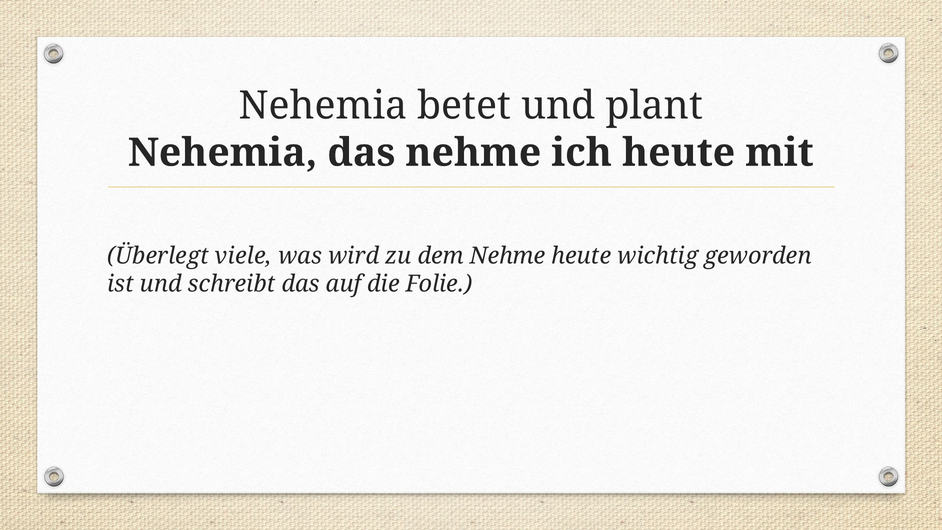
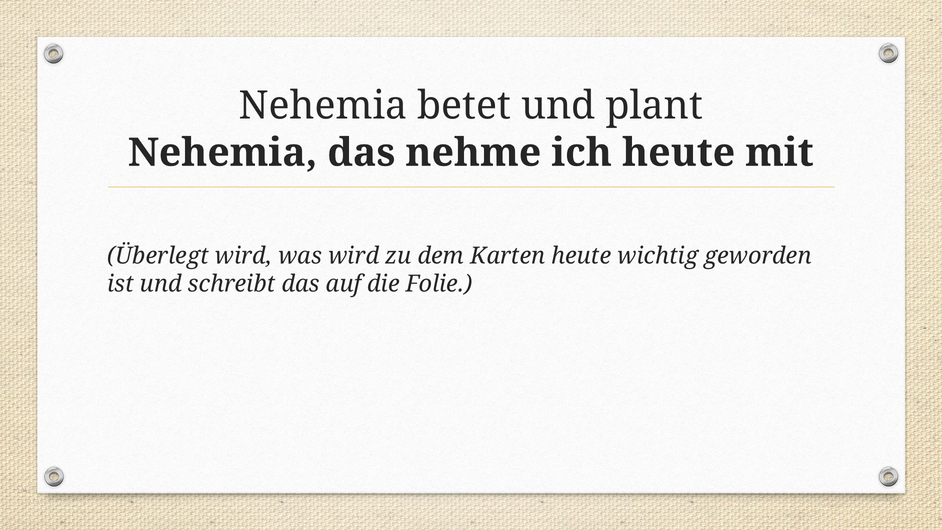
Überlegt viele: viele -> wird (243, 256)
dem Nehme: Nehme -> Karten (508, 256)
